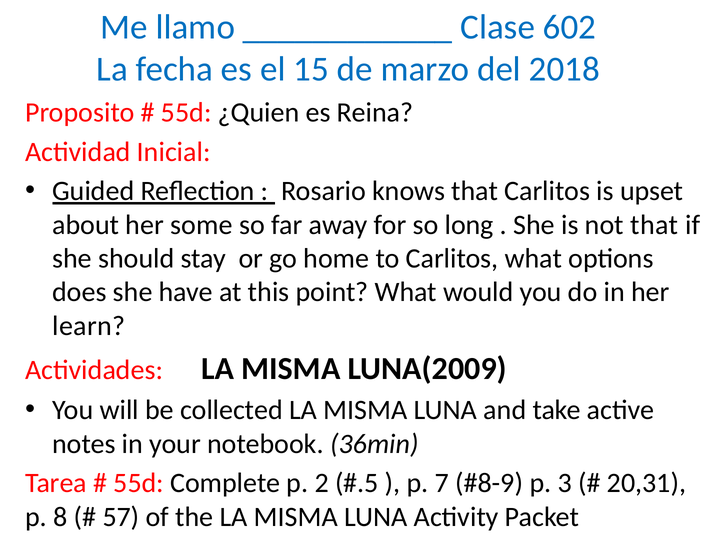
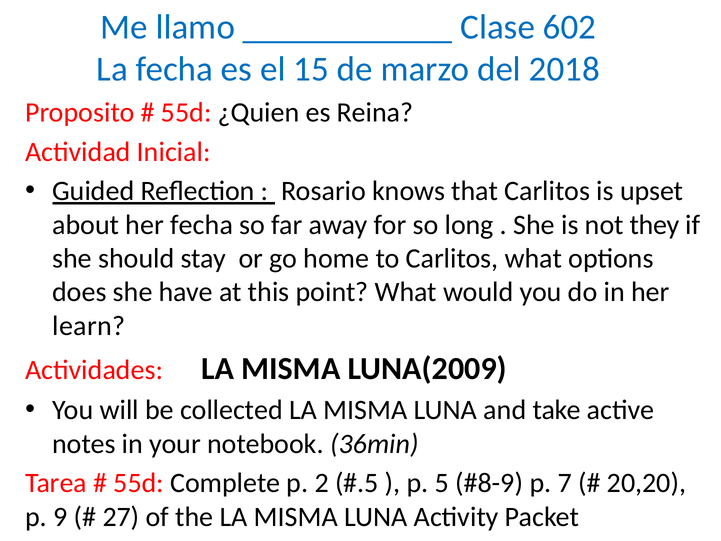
her some: some -> fecha (202, 225)
not that: that -> they (655, 225)
7: 7 -> 5 (442, 483)
3: 3 -> 7 (565, 483)
20,31: 20,31 -> 20,20 (646, 483)
8: 8 -> 9 (60, 517)
57: 57 -> 27 (121, 517)
